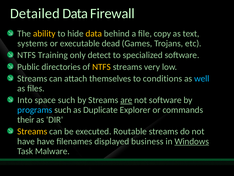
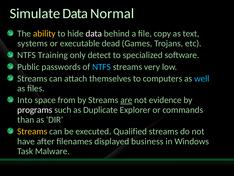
Detailed: Detailed -> Simulate (35, 14)
Firewall: Firewall -> Normal (112, 14)
data colour: yellow -> white (94, 34)
directories: directories -> passwords (61, 67)
NTFS colour: yellow -> light blue (102, 67)
conditions: conditions -> computers (163, 78)
space such: such -> from (67, 100)
not software: software -> evidence (165, 100)
programs colour: light blue -> white (35, 110)
their: their -> than (26, 119)
Routable: Routable -> Qualified (130, 131)
have have: have -> after (46, 141)
Windows underline: present -> none (192, 141)
